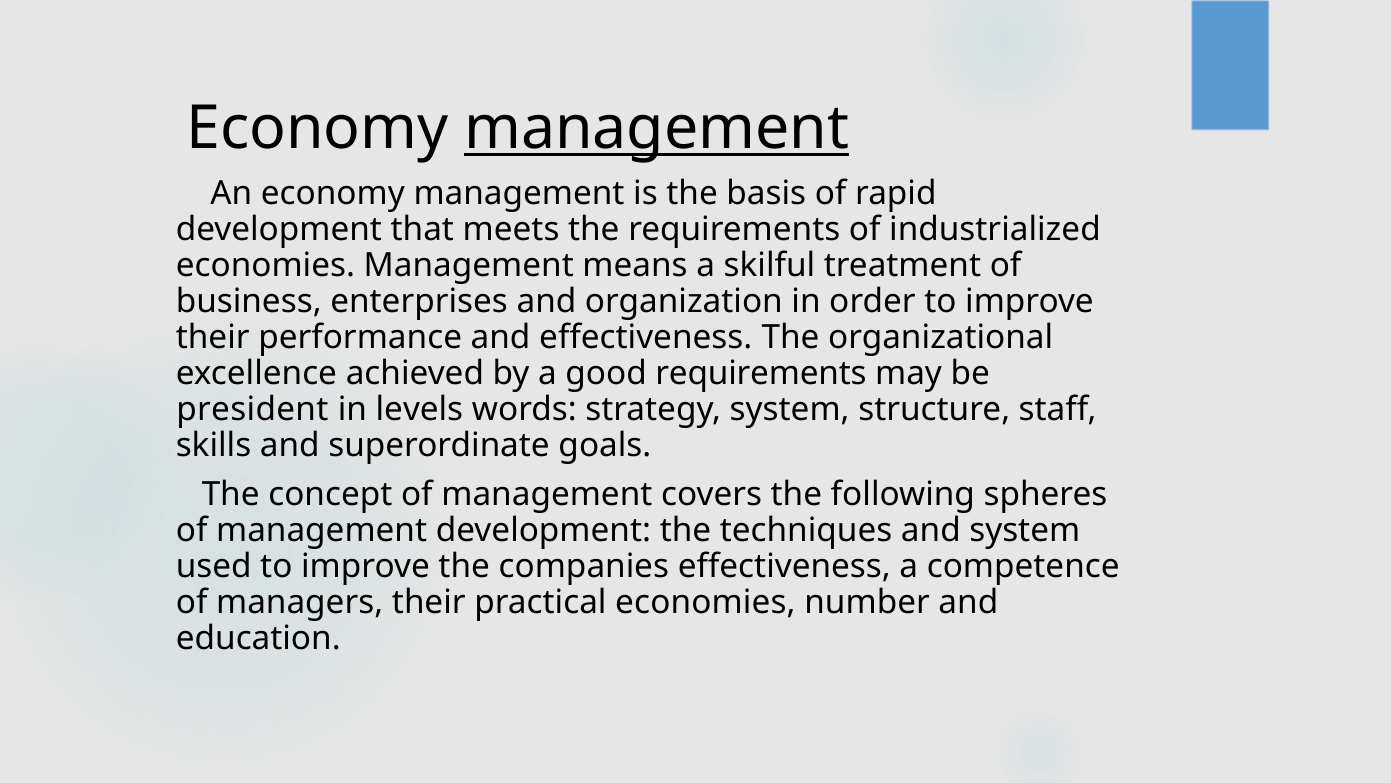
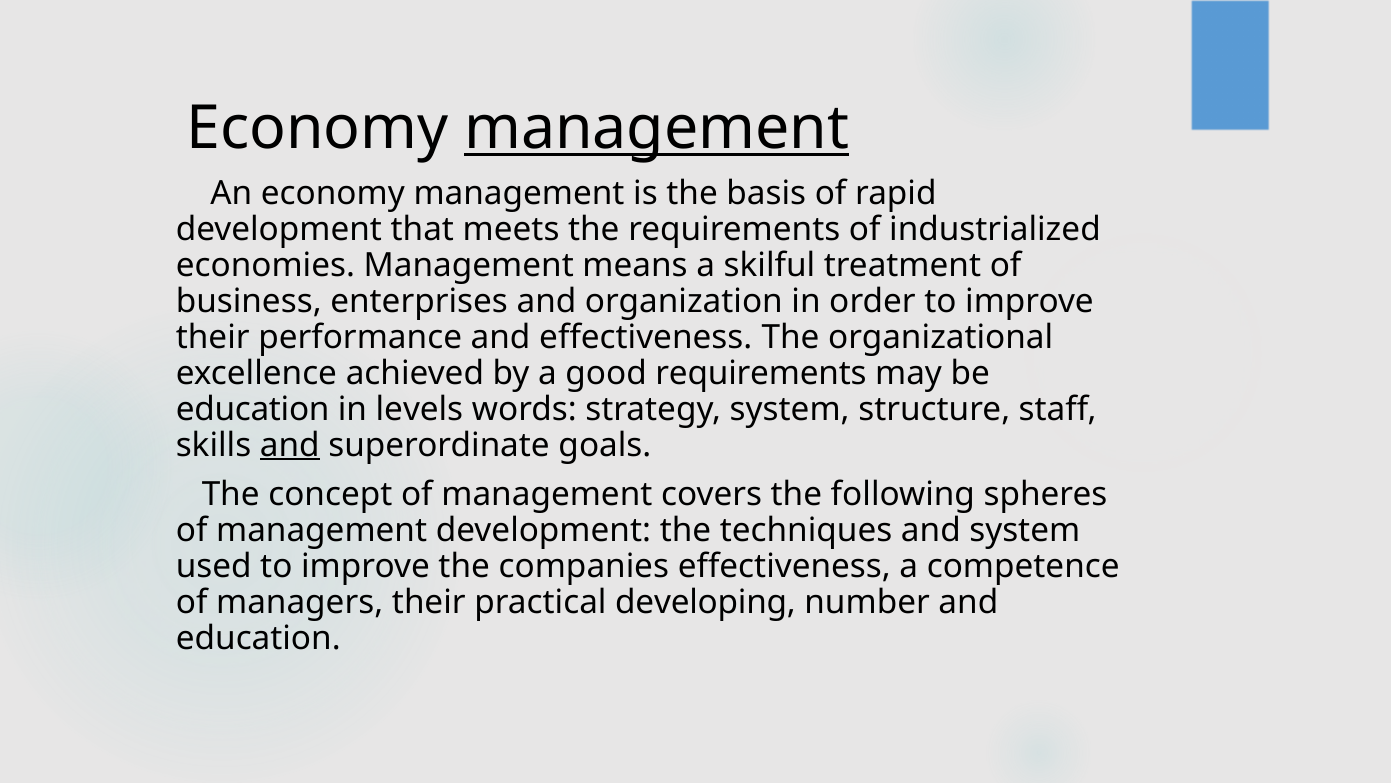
president: president -> education (253, 409)
and underline: none -> present (290, 445)
practical economies: economies -> developing (706, 602)
